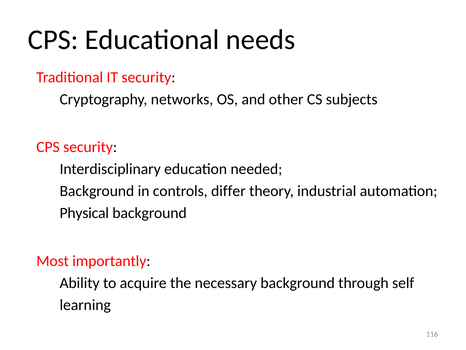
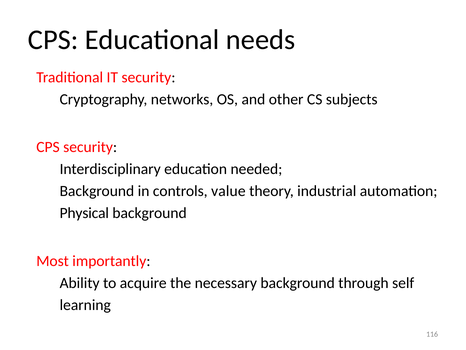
differ: differ -> value (228, 191)
